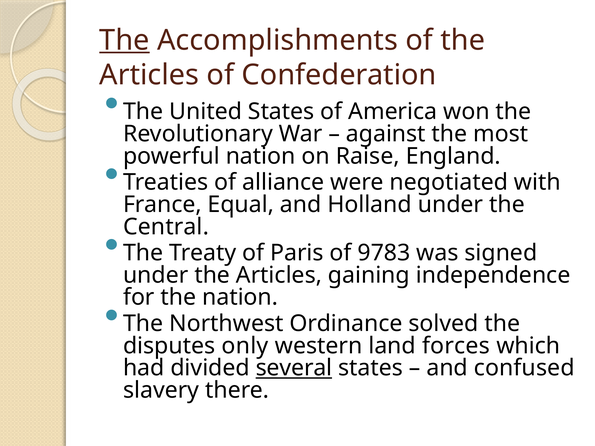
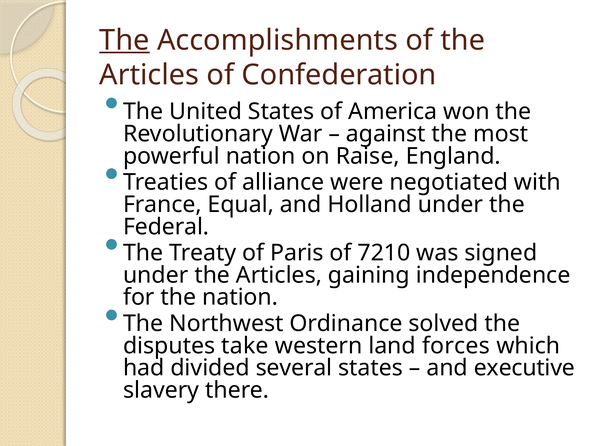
Central: Central -> Federal (166, 227)
9783: 9783 -> 7210 (384, 253)
only: only -> take (245, 346)
several underline: present -> none (294, 368)
confused: confused -> executive (524, 368)
